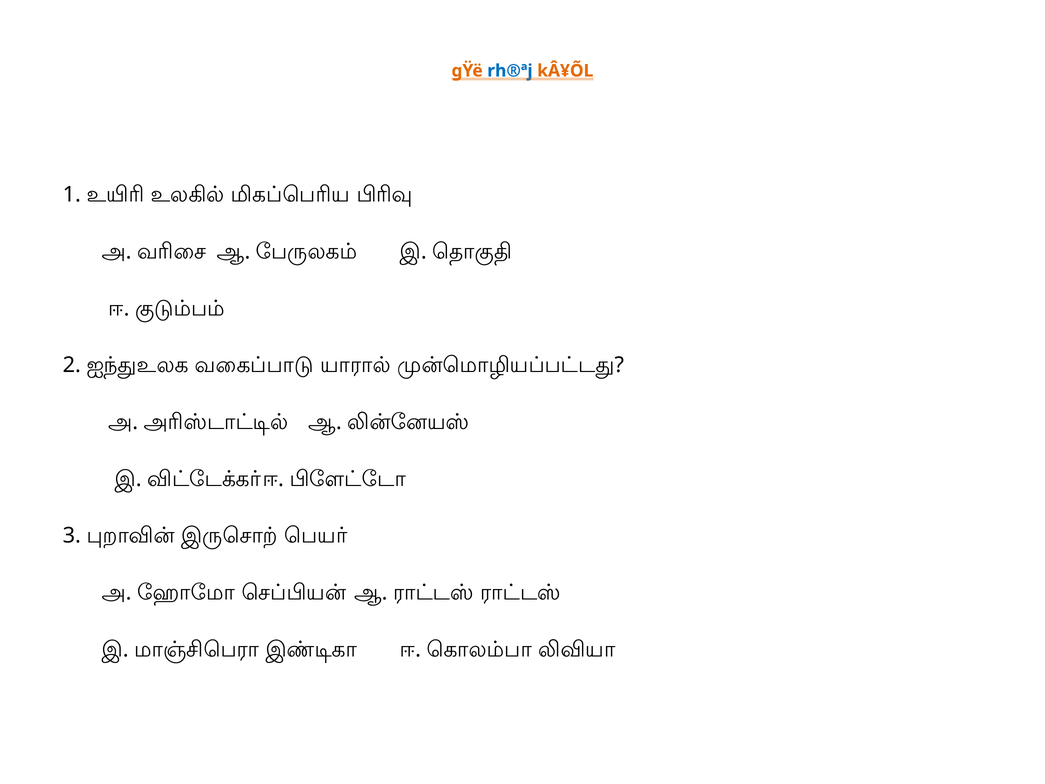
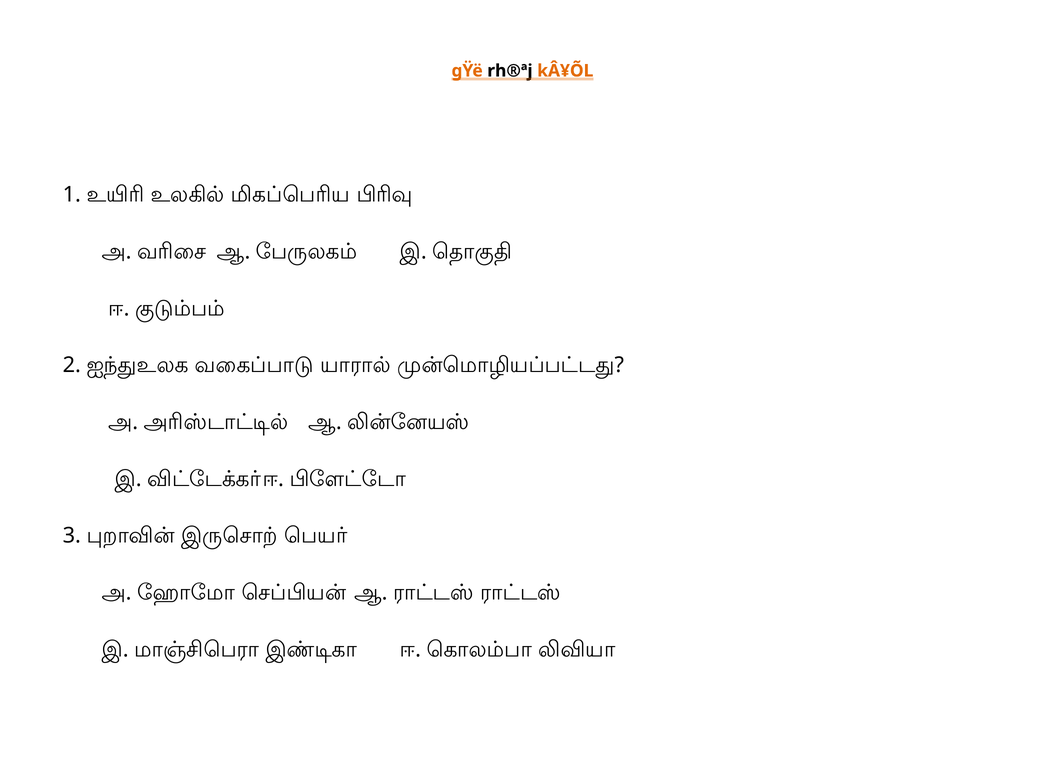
rh®ªj colour: blue -> black (510, 71)
